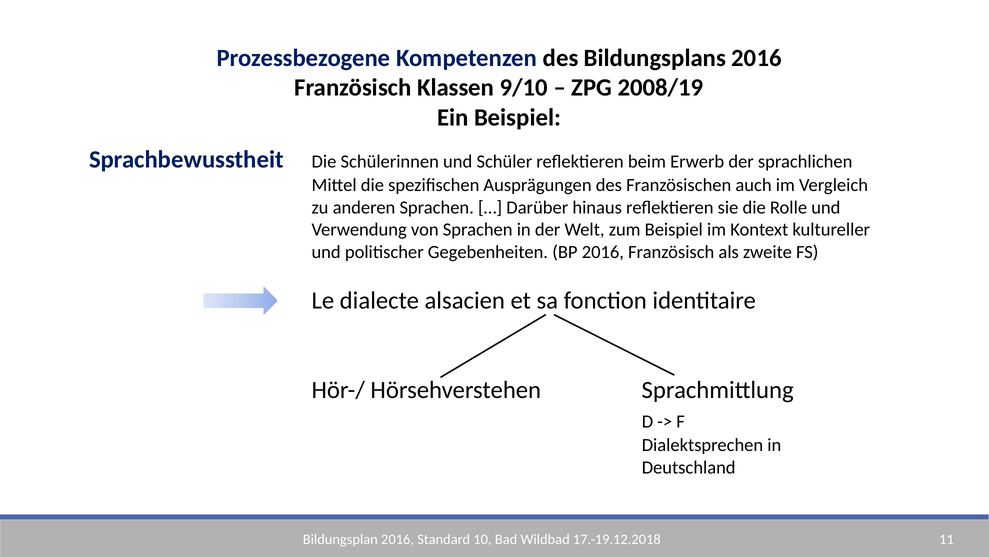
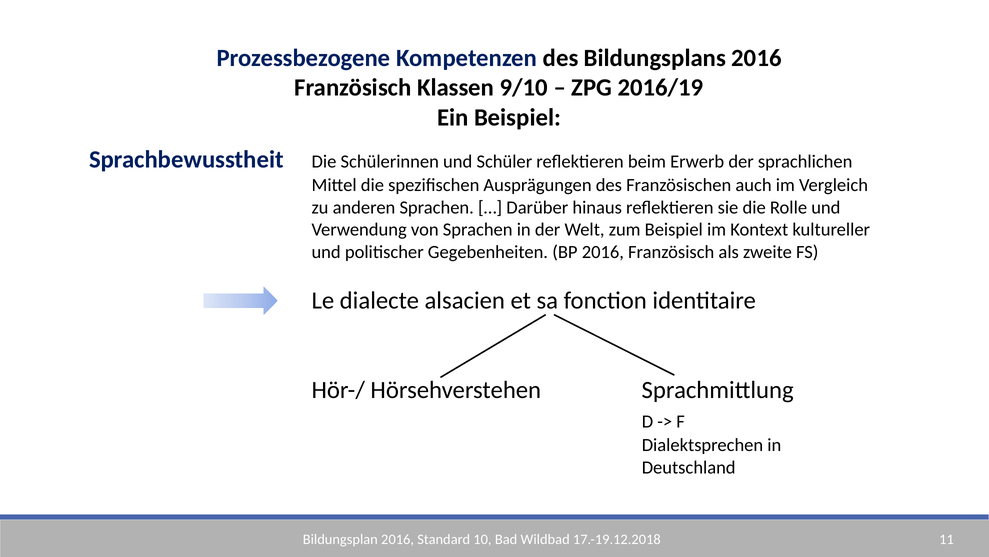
2008/19: 2008/19 -> 2016/19 (661, 88)
